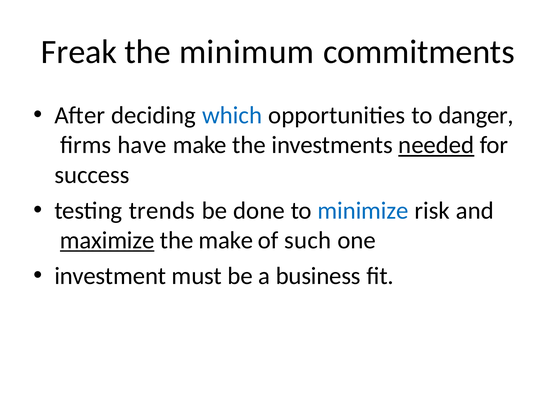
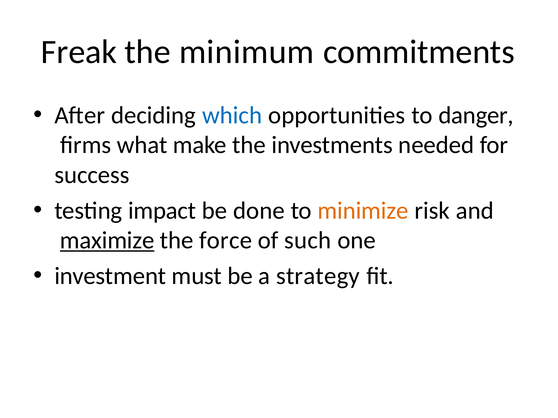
have: have -> what (142, 145)
needed underline: present -> none (436, 145)
trends: trends -> impact (162, 211)
minimize colour: blue -> orange (363, 211)
the make: make -> force (226, 241)
business: business -> strategy (318, 276)
